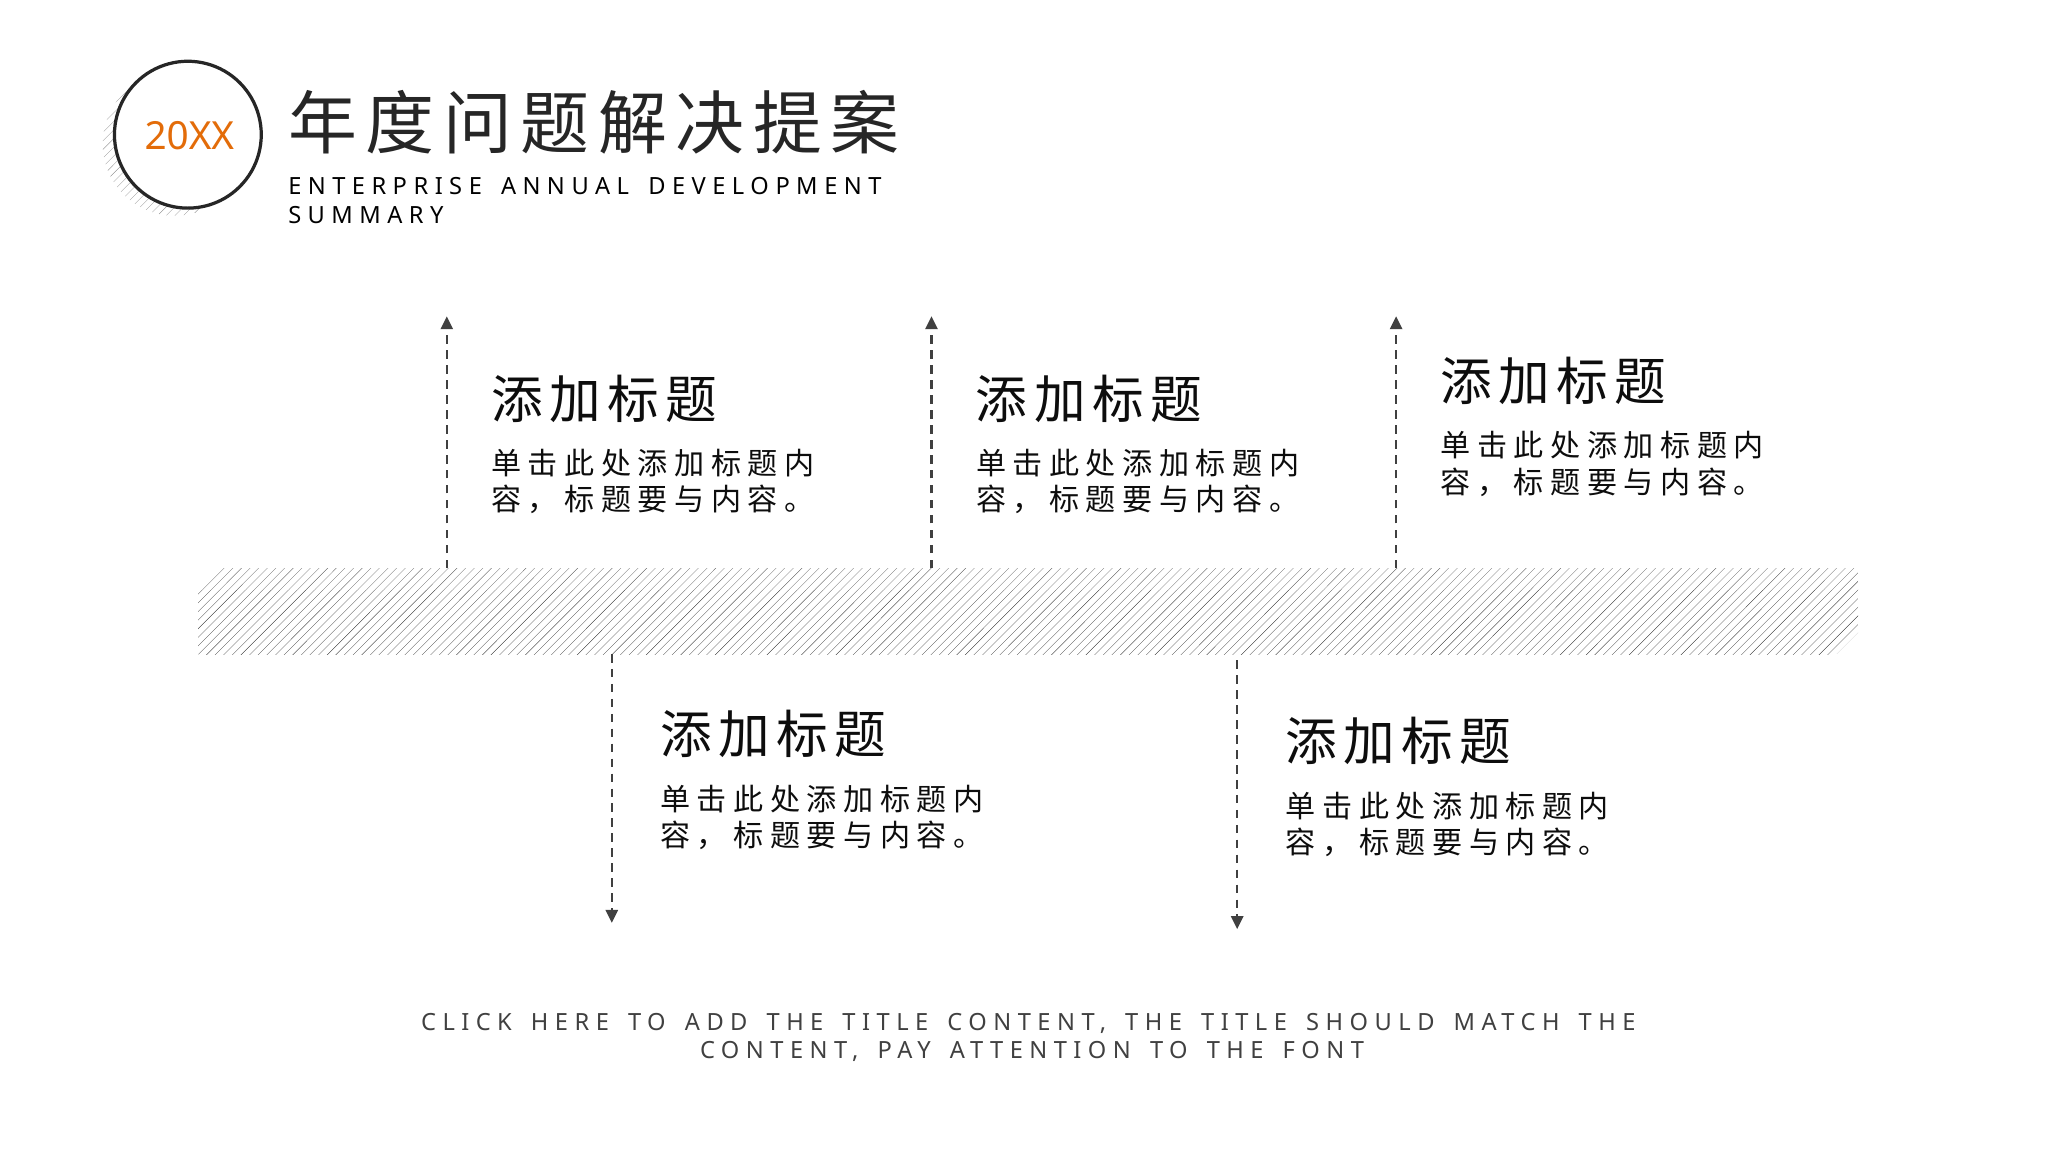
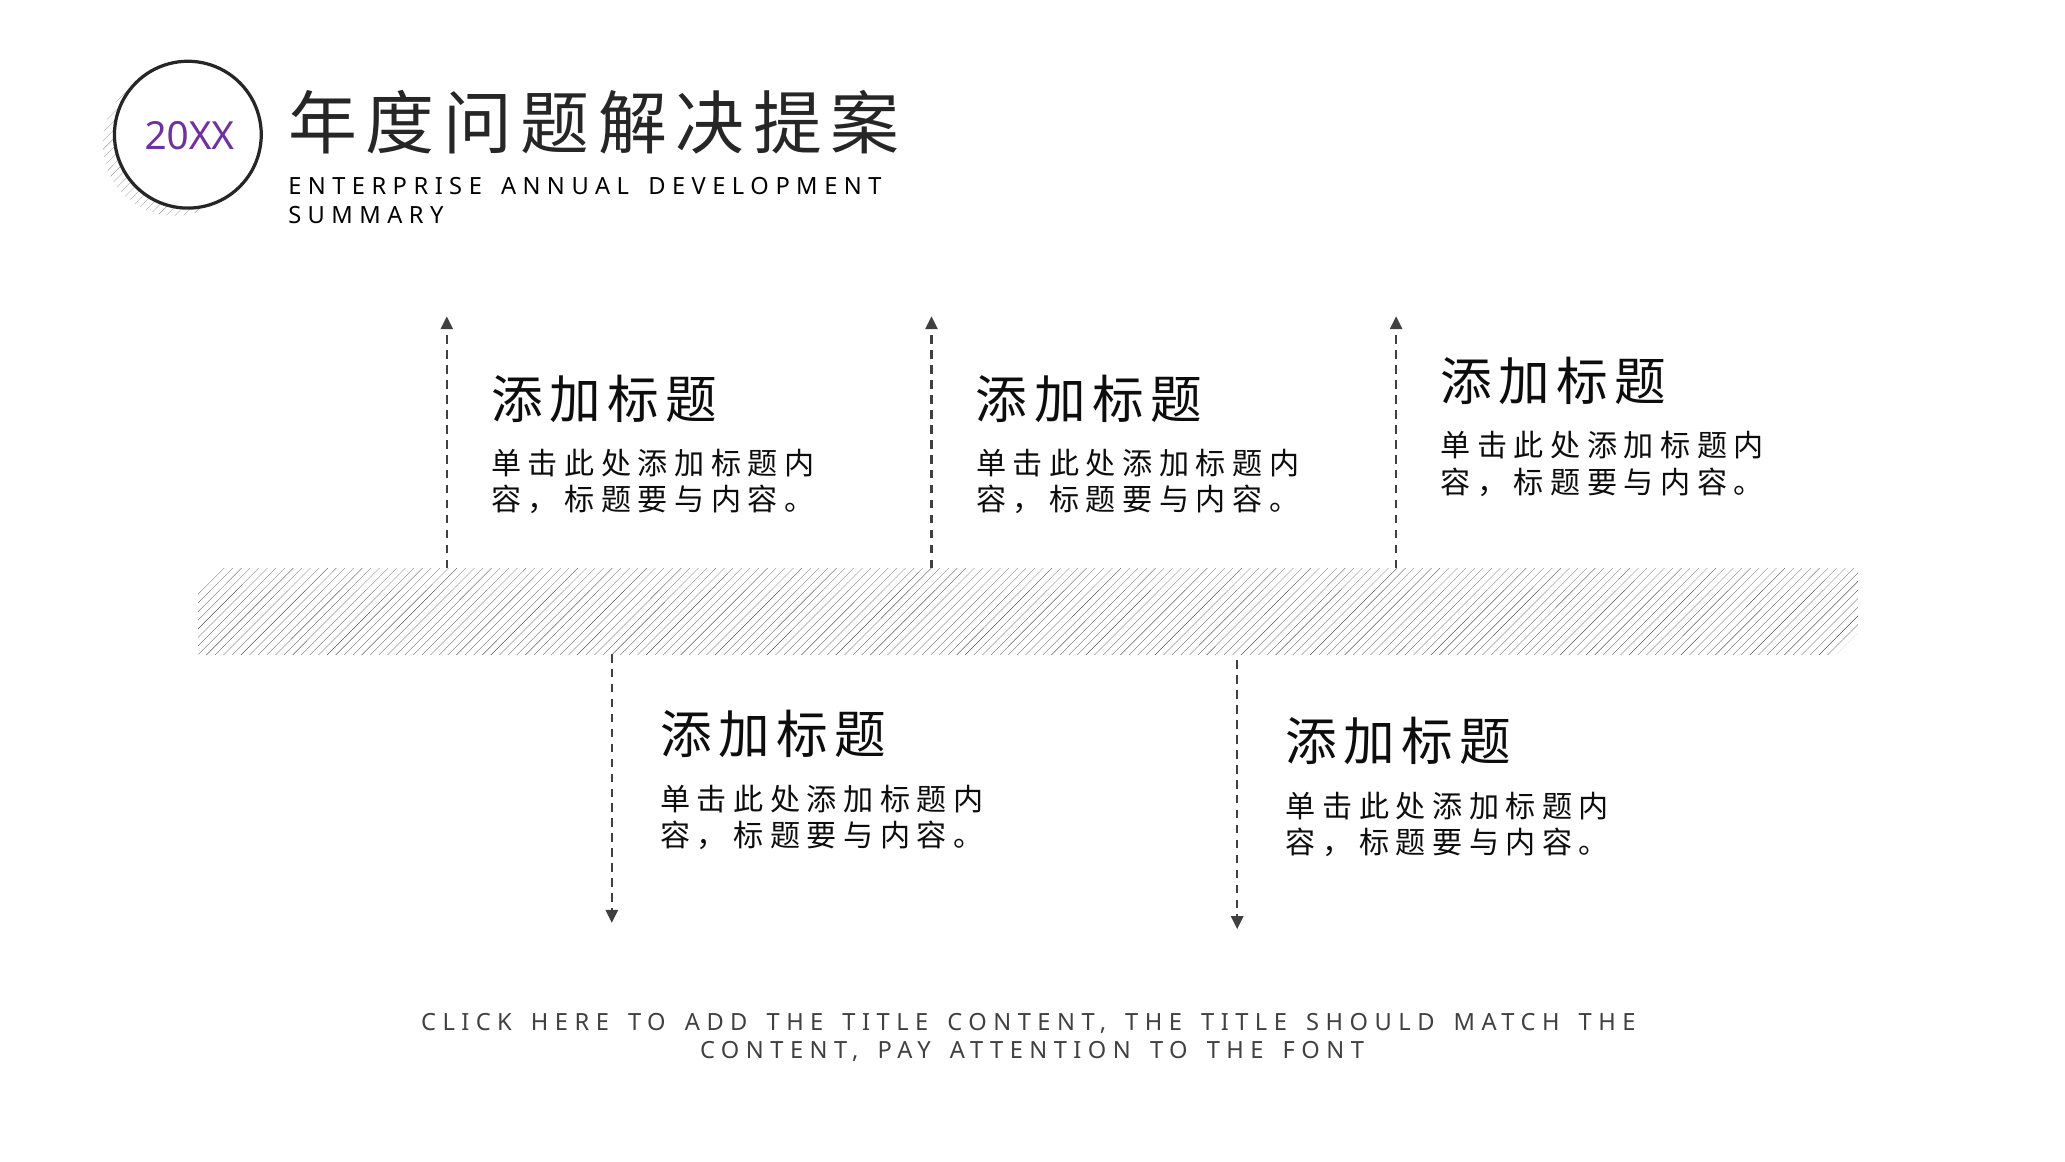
20XX colour: orange -> purple (189, 137)
